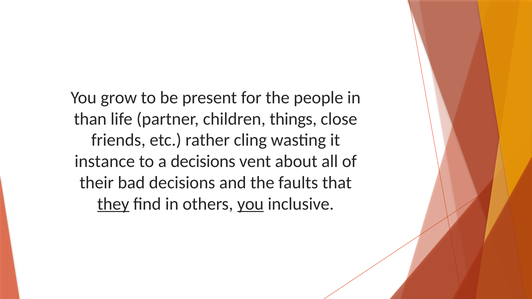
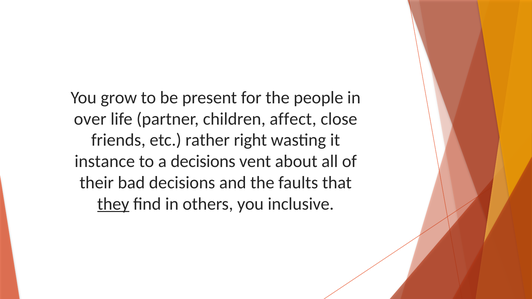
than: than -> over (90, 119)
things: things -> affect (293, 119)
cling: cling -> right (250, 140)
you underline: present -> none (250, 204)
